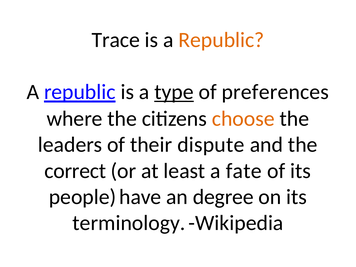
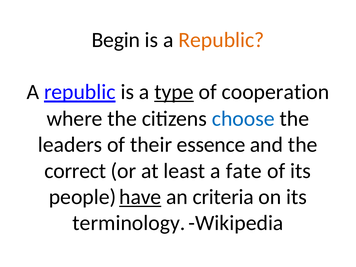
Trace: Trace -> Begin (116, 40)
preferences: preferences -> cooperation (275, 92)
choose colour: orange -> blue (243, 119)
dispute: dispute -> essence (211, 145)
have underline: none -> present (140, 197)
degree: degree -> criteria (223, 197)
